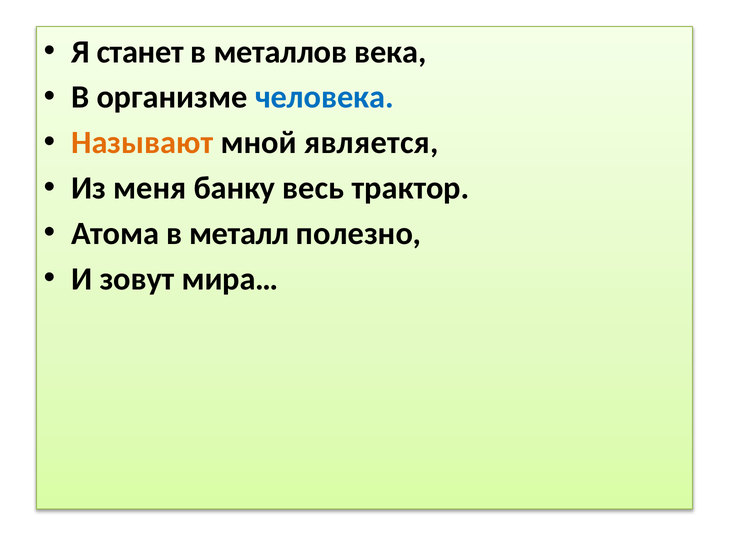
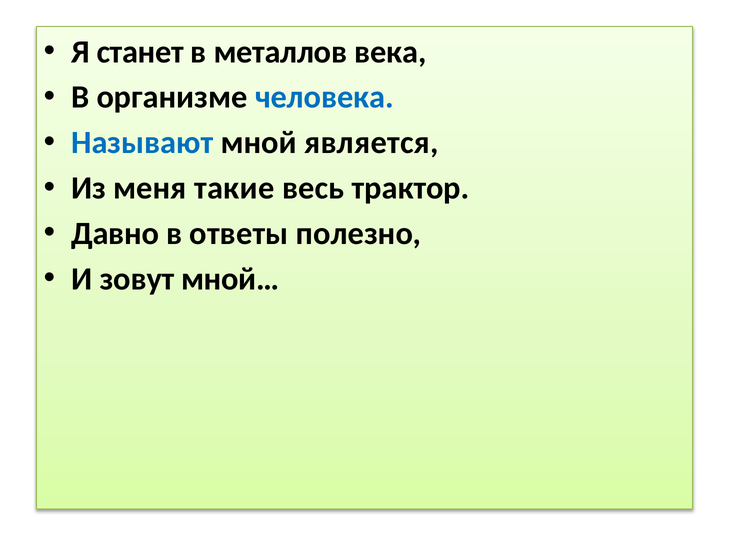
Называют colour: orange -> blue (142, 143)
банку: банку -> такие (234, 188)
Атома: Атома -> Давно (115, 233)
металл: металл -> ответы (239, 233)
мира…: мира… -> мной… (230, 279)
